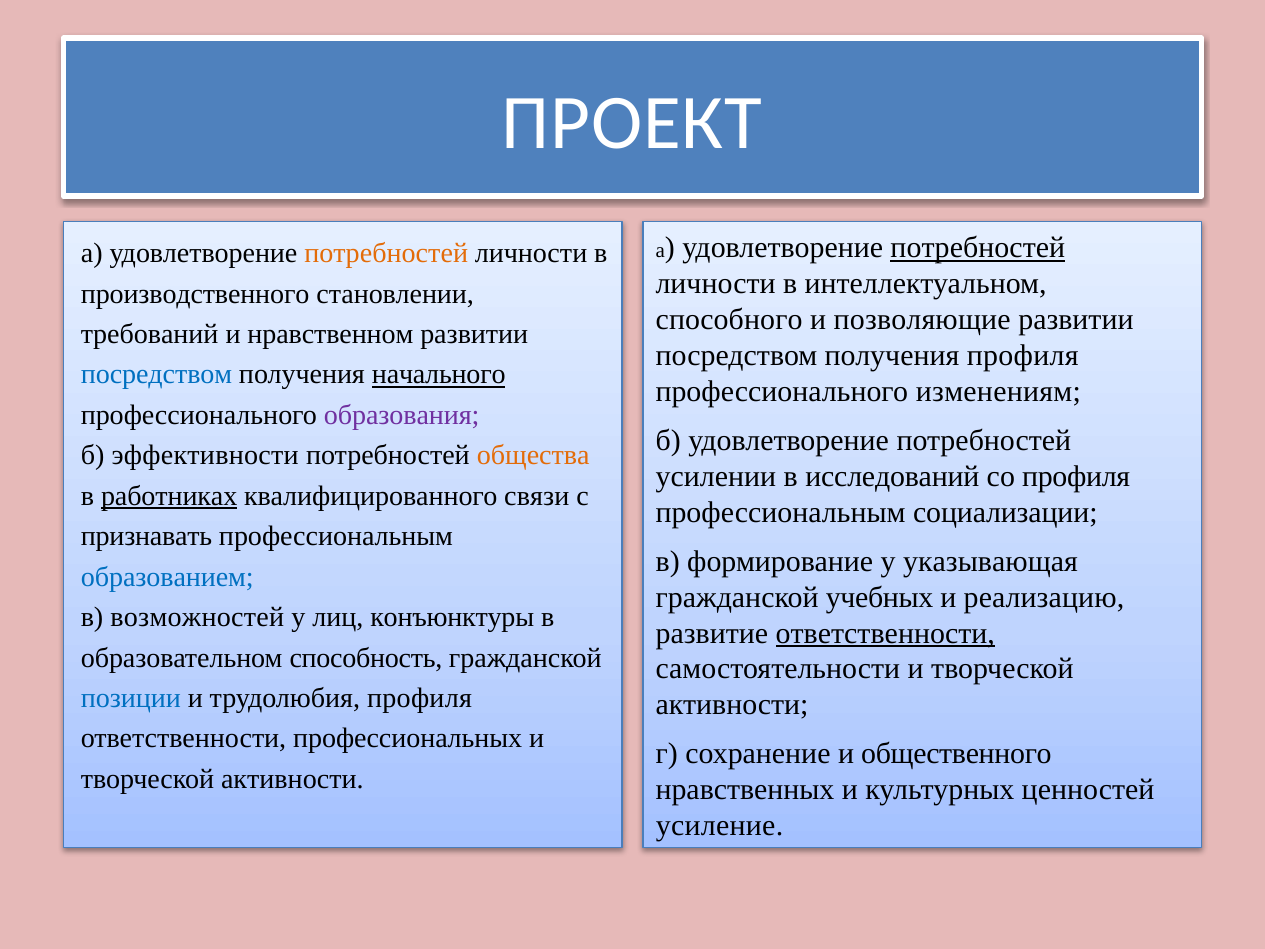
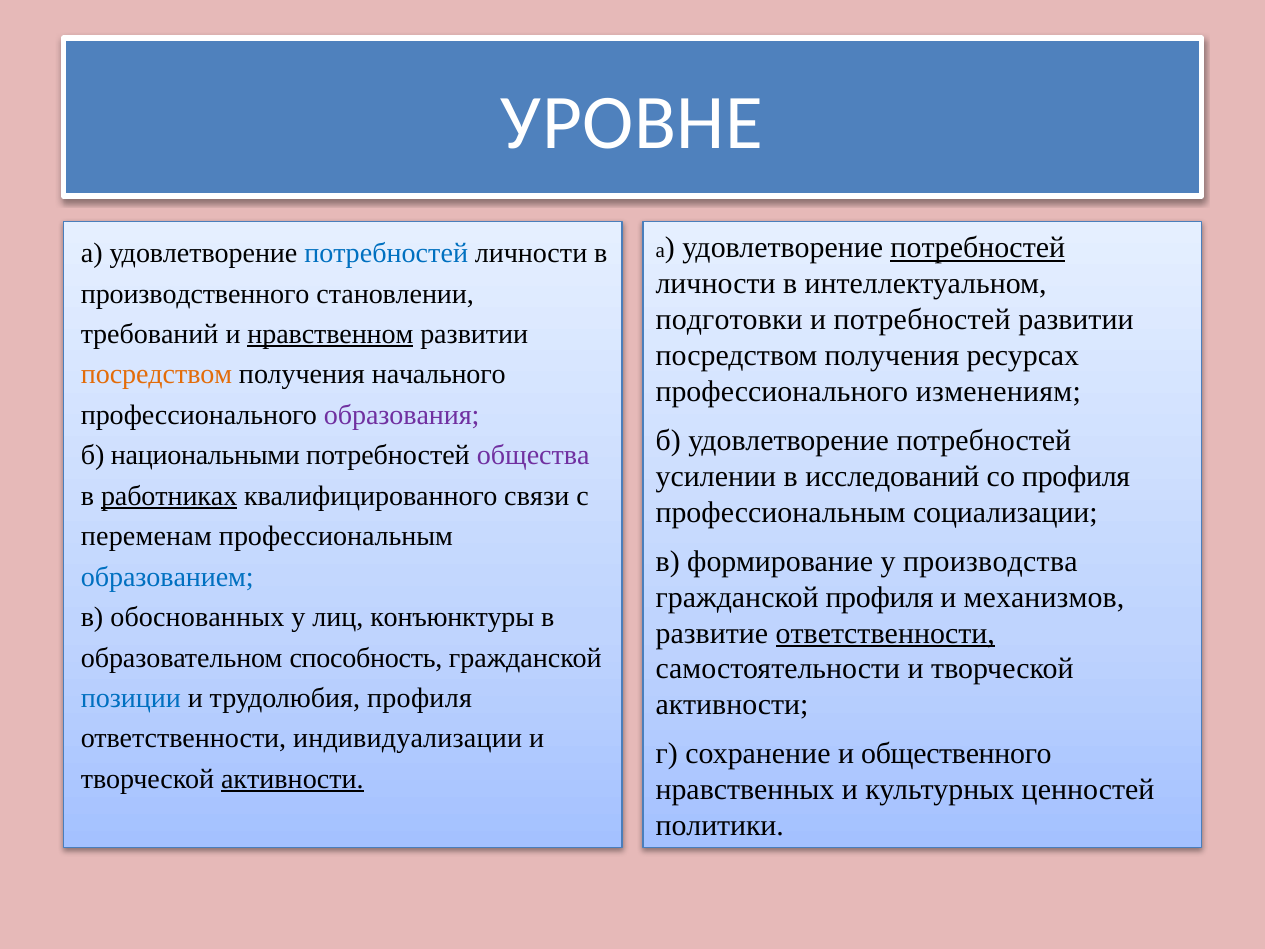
ПРОЕКТ: ПРОЕКТ -> УРОВНЕ (632, 122)
потребностей colour: orange -> blue (386, 253)
способного: способного -> подготовки (729, 319)
и позволяющие: позволяющие -> потребностей (922, 319)
нравственном underline: none -> present (330, 334)
получения профиля: профиля -> ресурсах (1023, 355)
посредством colour: blue -> orange (157, 375)
начального underline: present -> none (439, 375)
эффективности: эффективности -> национальными (205, 455)
общества colour: orange -> purple (533, 455)
признавать: признавать -> переменам (146, 536)
указывающая: указывающая -> производства (990, 561)
гражданской учебных: учебных -> профиля (880, 597)
реализацию: реализацию -> механизмов (1044, 597)
возможностей: возможностей -> обоснованных (197, 617)
профессиональных: профессиональных -> индивидуализации (408, 739)
активности underline: none -> present (292, 779)
усиление: усиление -> политики (720, 826)
